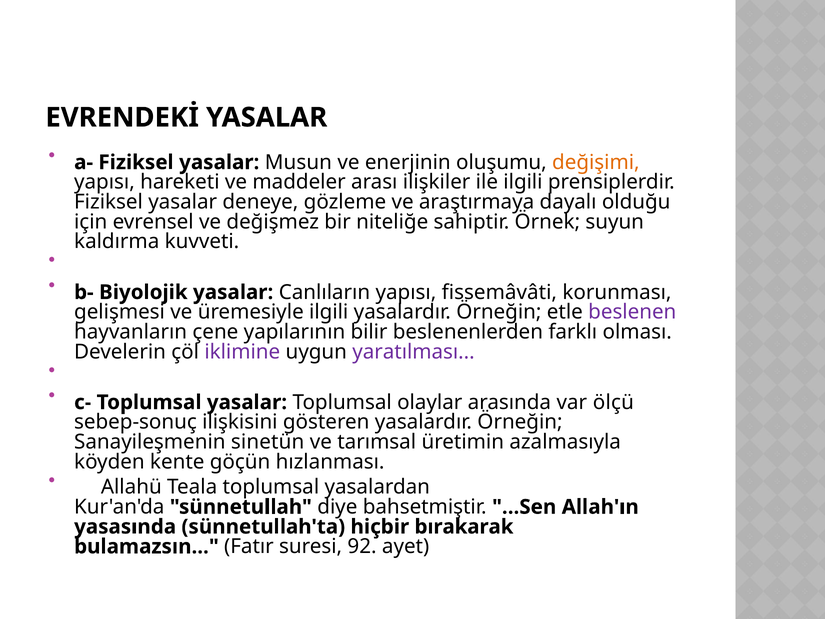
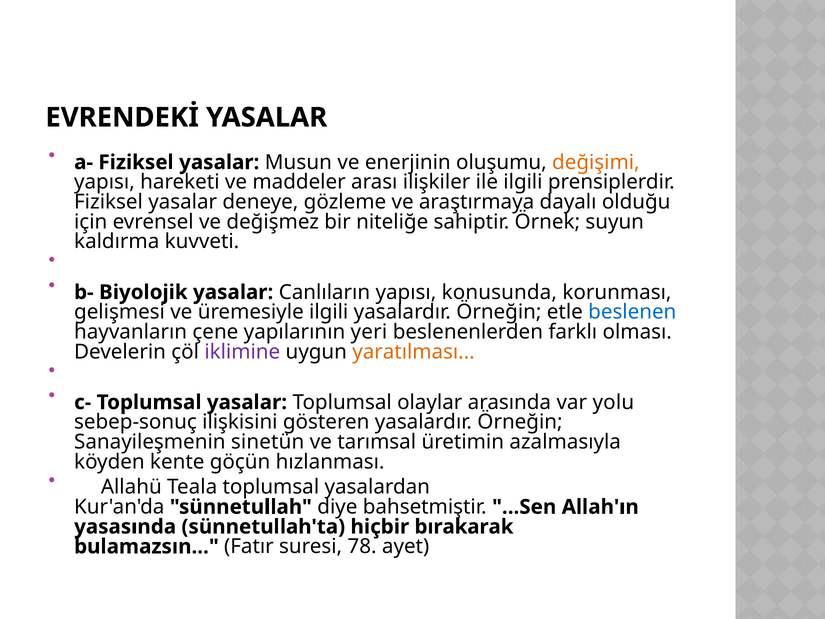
fissemâvâti: fissemâvâti -> konusunda (499, 292)
beslenen colour: purple -> blue (632, 312)
bilir: bilir -> yeri (369, 332)
yaratılması colour: purple -> orange (414, 352)
ölçü: ölçü -> yolu (613, 402)
92: 92 -> 78 (362, 546)
